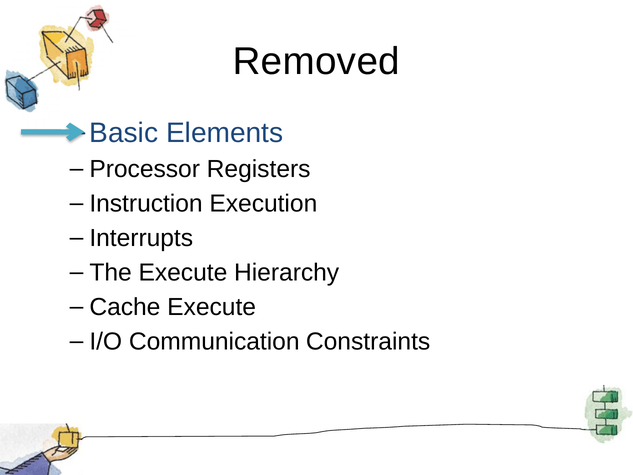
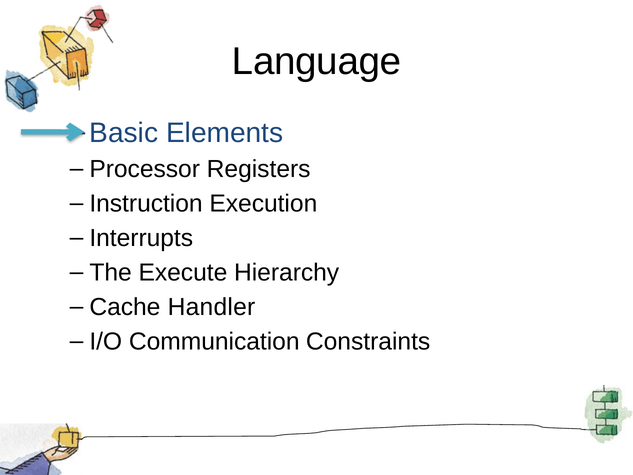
Removed: Removed -> Language (317, 61)
Cache Execute: Execute -> Handler (211, 307)
